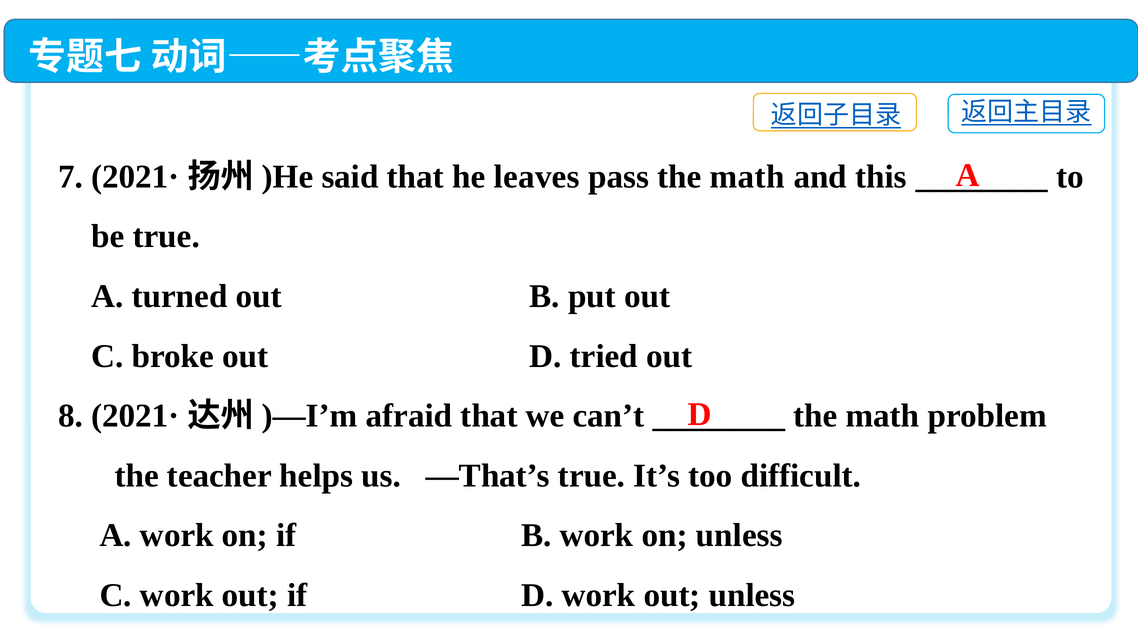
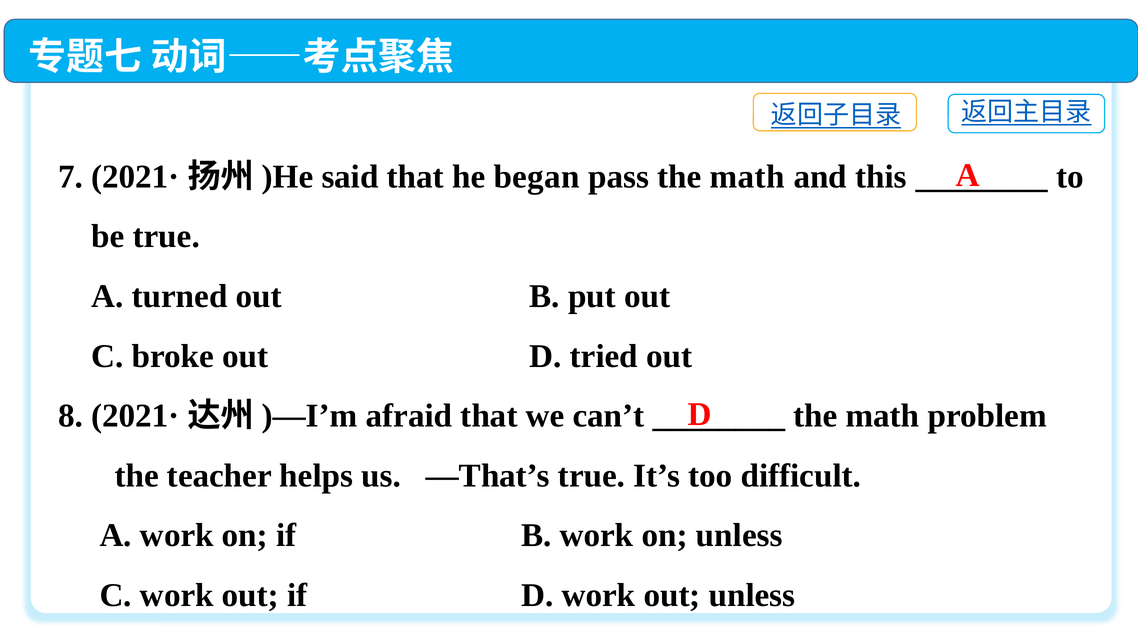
leaves: leaves -> began (537, 177)
